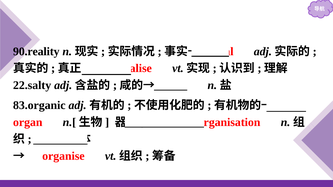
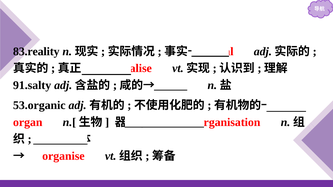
90.reality: 90.reality -> 83.reality (36, 52)
22.salty: 22.salty -> 91.salty (32, 85)
83.organic: 83.organic -> 53.organic (39, 105)
